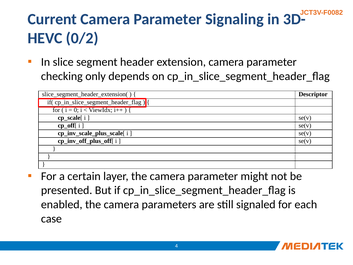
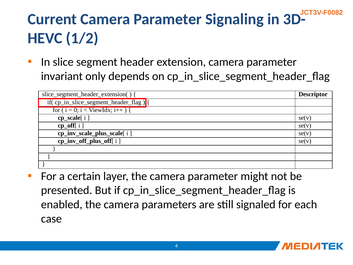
0/2: 0/2 -> 1/2 (82, 38)
checking: checking -> invariant (62, 76)
